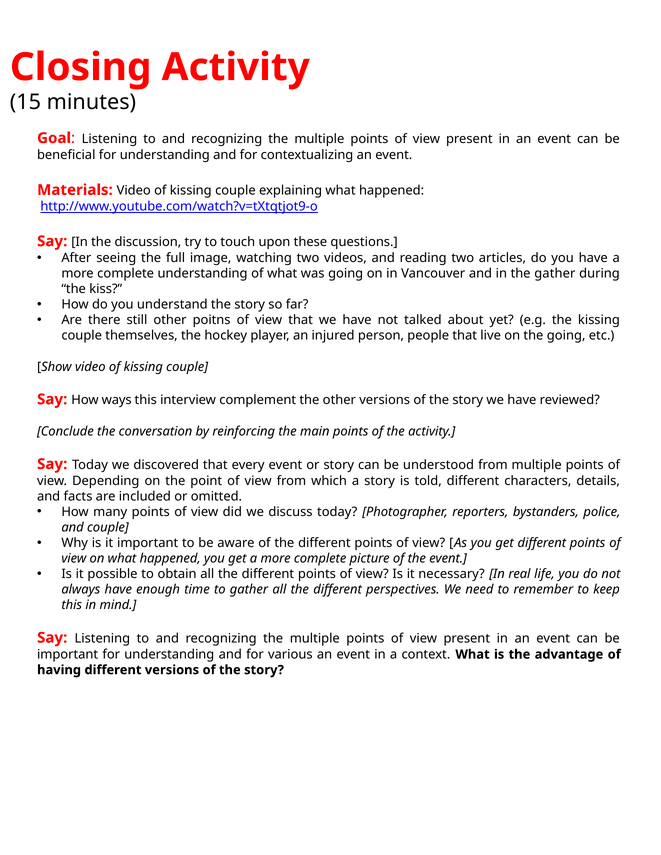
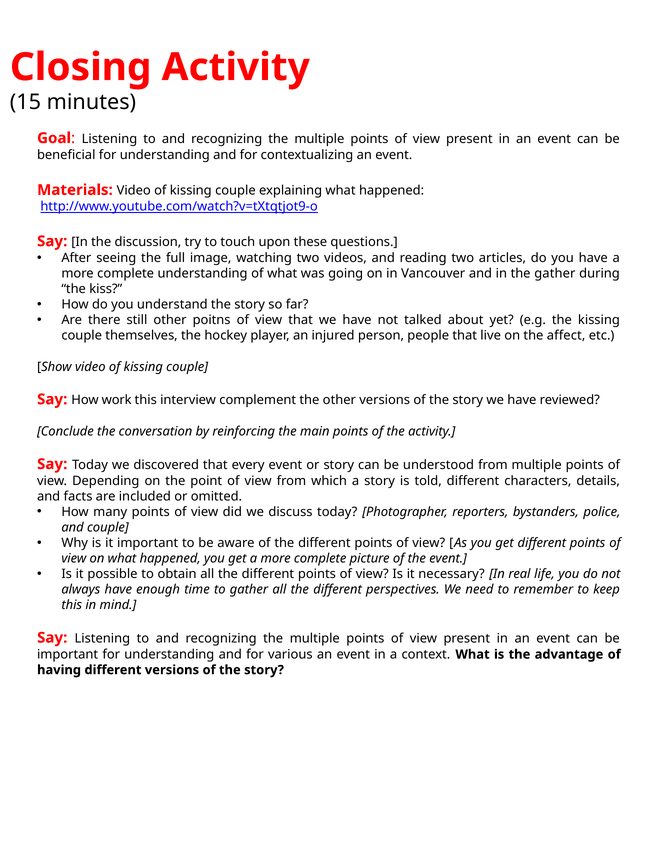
the going: going -> affect (566, 336)
ways: ways -> work (117, 400)
